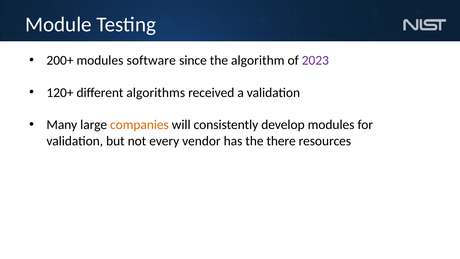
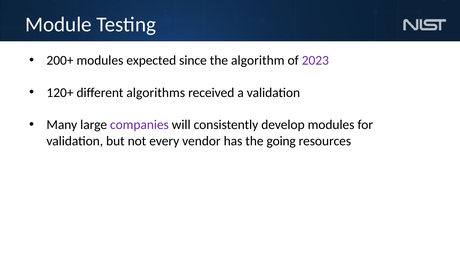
software: software -> expected (151, 60)
companies colour: orange -> purple (139, 125)
there: there -> going (281, 141)
